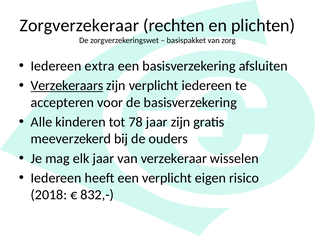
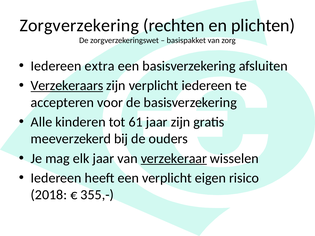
Zorgverzekeraar: Zorgverzekeraar -> Zorgverzekering (79, 25)
78: 78 -> 61 (136, 122)
verzekeraar underline: none -> present (174, 159)
832,-: 832,- -> 355,- (97, 195)
